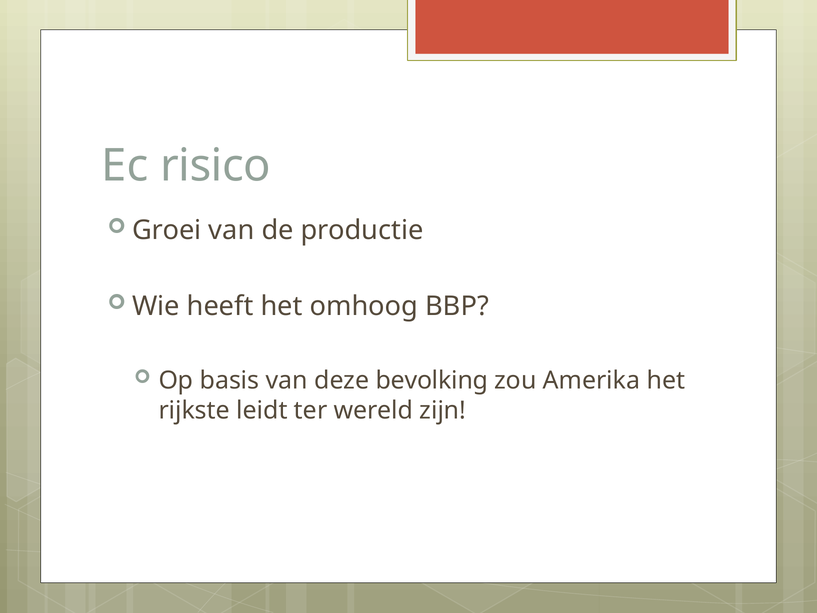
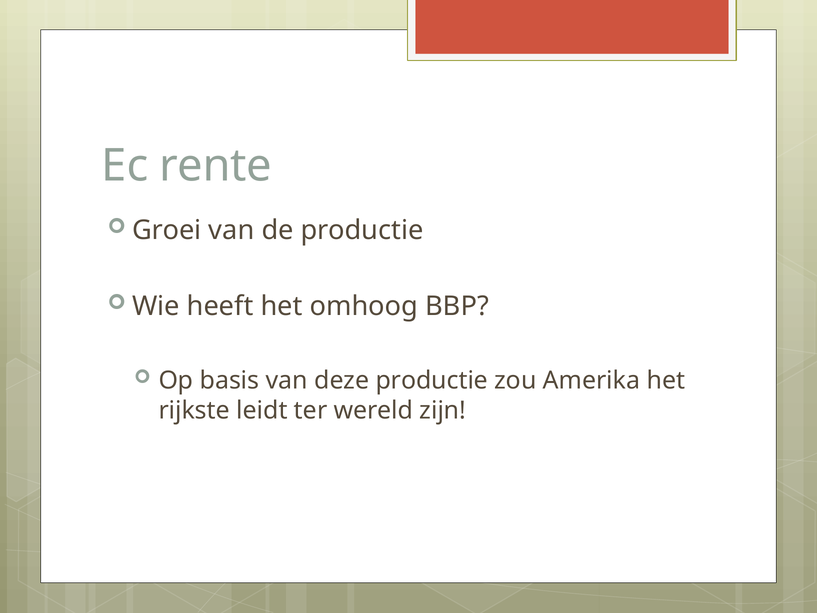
risico: risico -> rente (215, 166)
deze bevolking: bevolking -> productie (432, 380)
